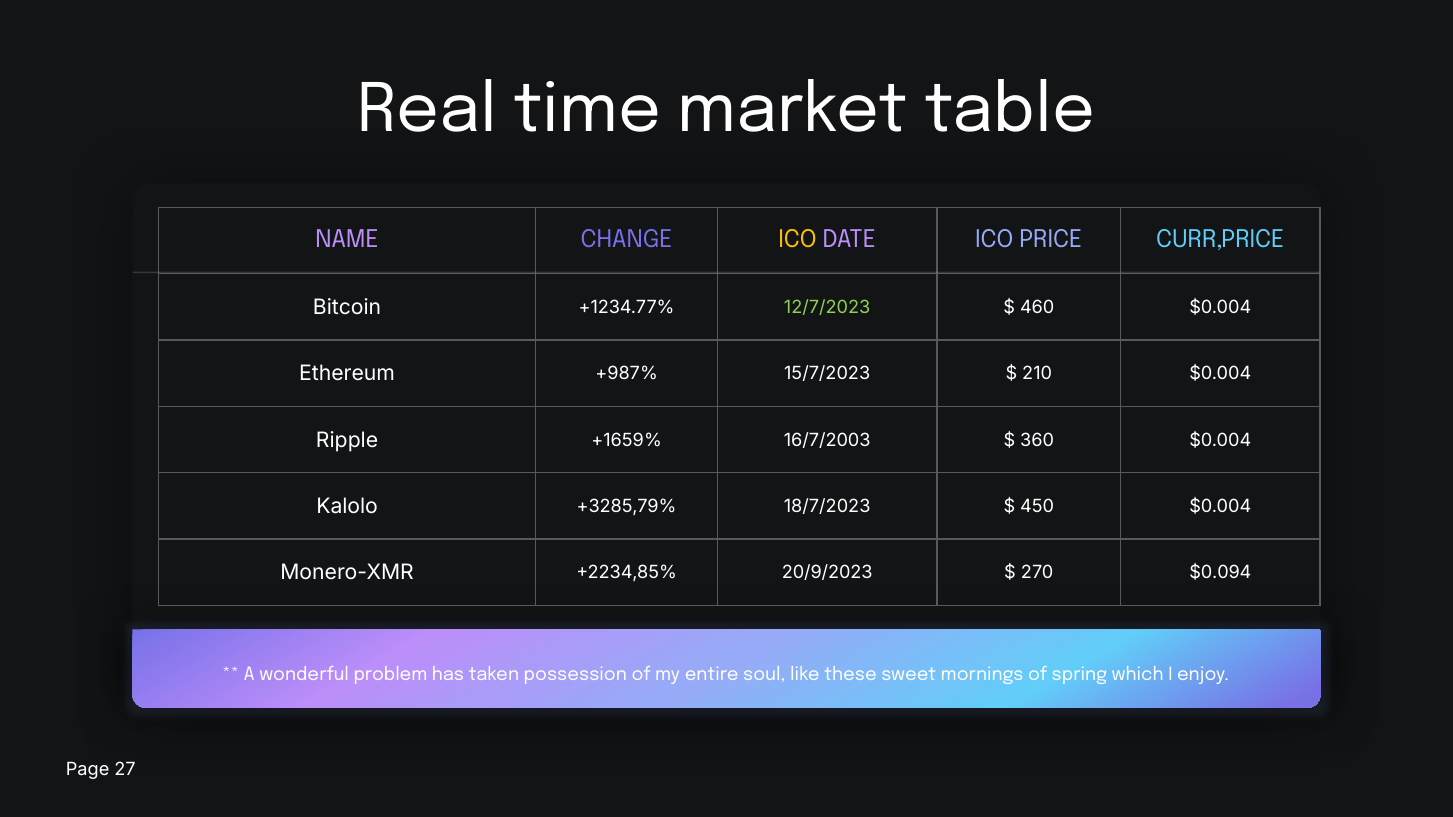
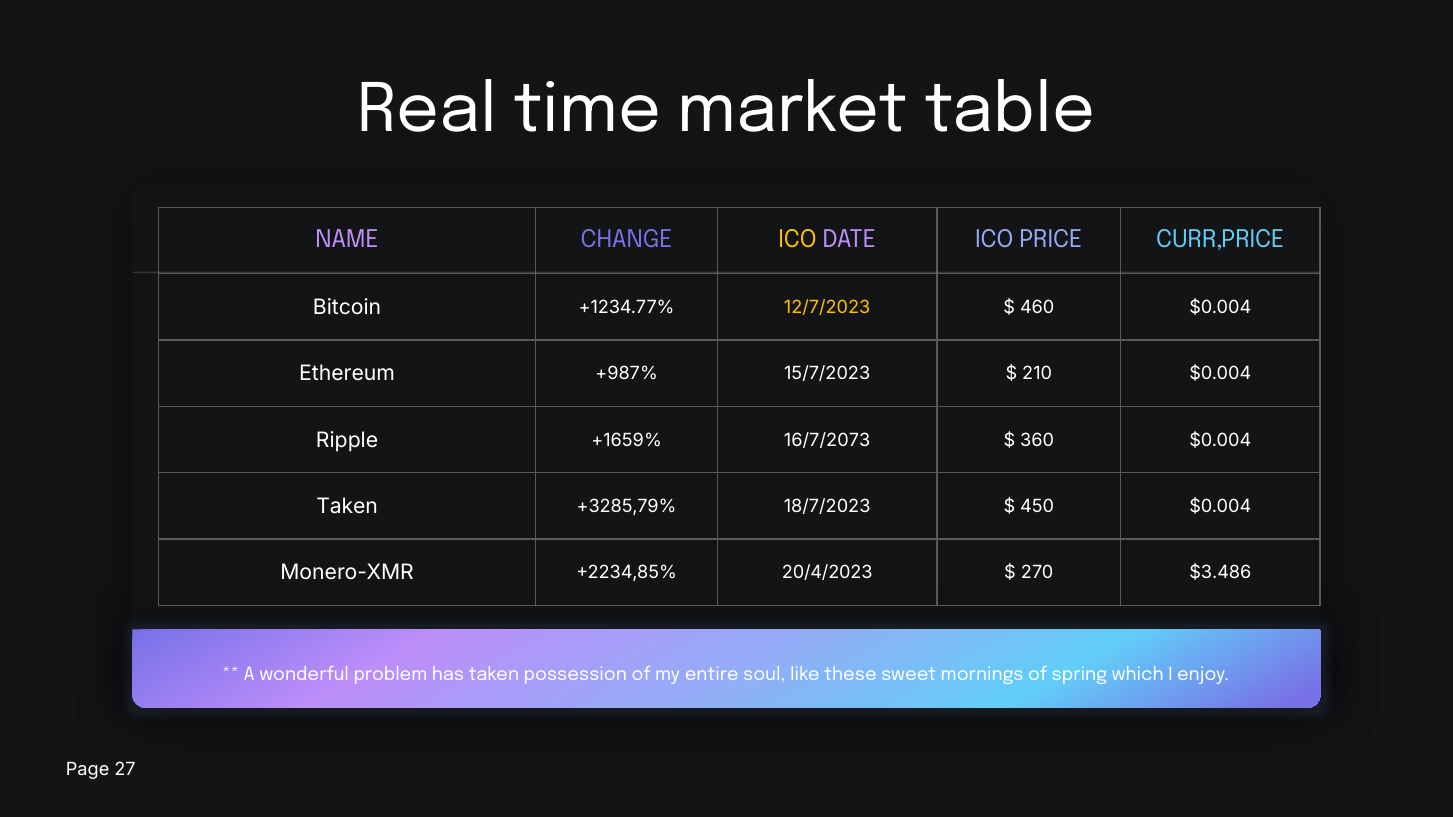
12/7/2023 colour: light green -> yellow (827, 308)
16/7/2003: 16/7/2003 -> 16/7/2073 (827, 440)
Kalolo: Kalolo -> Taken (347, 507)
20/9/2023: 20/9/2023 -> 20/4/2023 (827, 573)
$0.094: $0.094 -> $3.486 (1220, 573)
